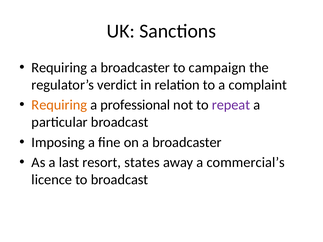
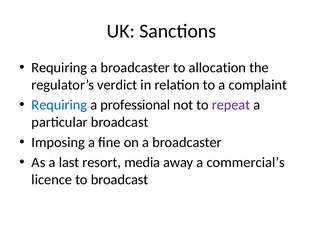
campaign: campaign -> allocation (217, 68)
Requiring colour: orange -> blue (59, 105)
states: states -> media (142, 163)
